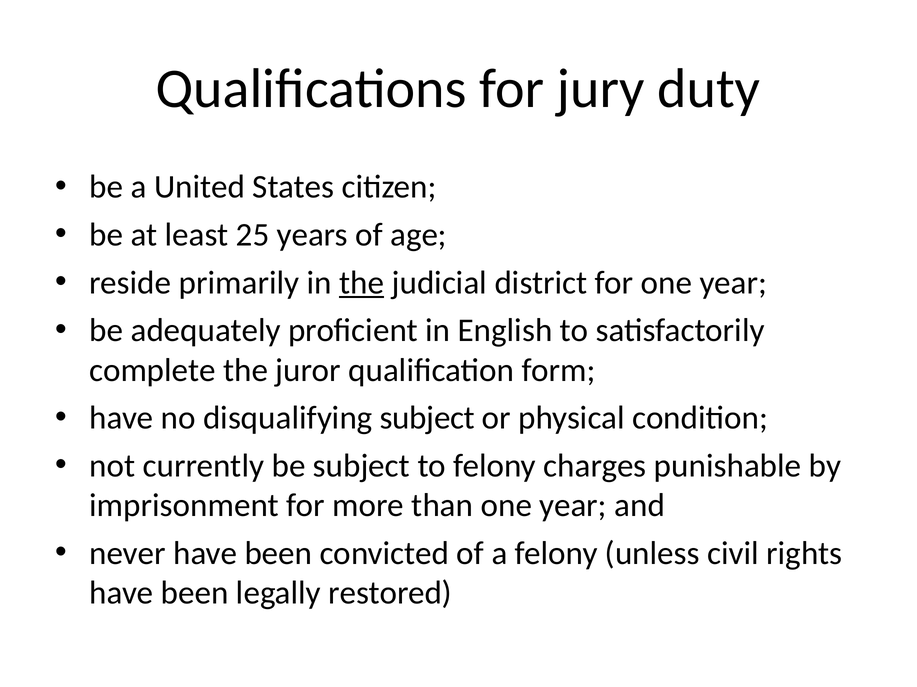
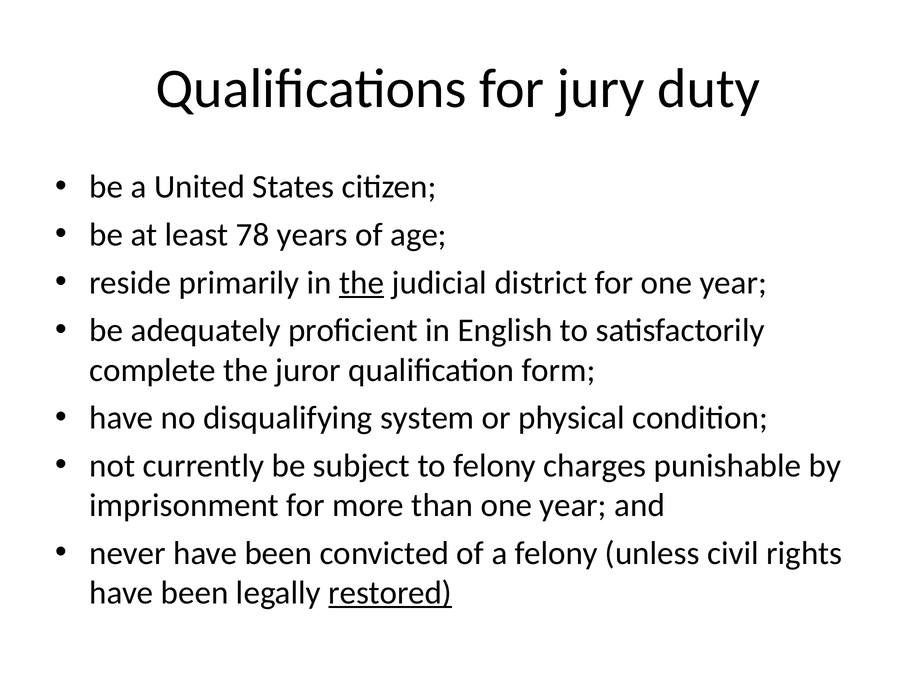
25: 25 -> 78 (253, 235)
disqualifying subject: subject -> system (427, 418)
restored underline: none -> present (390, 594)
